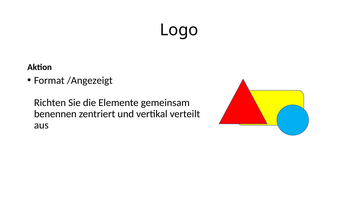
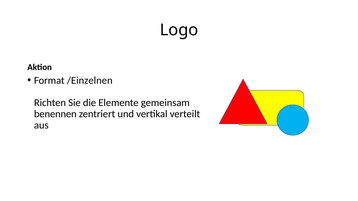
/Angezeigt: /Angezeigt -> /Einzelnen (90, 80)
